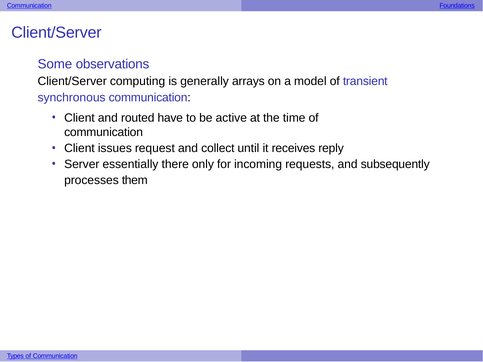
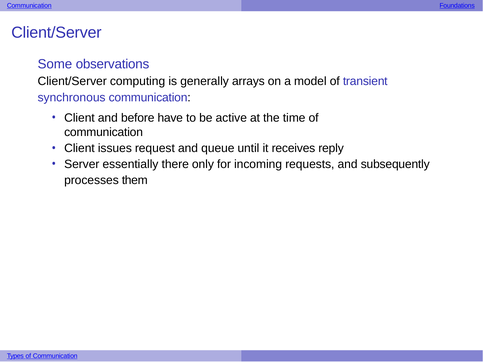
routed: routed -> before (138, 118)
collect: collect -> queue (218, 148)
